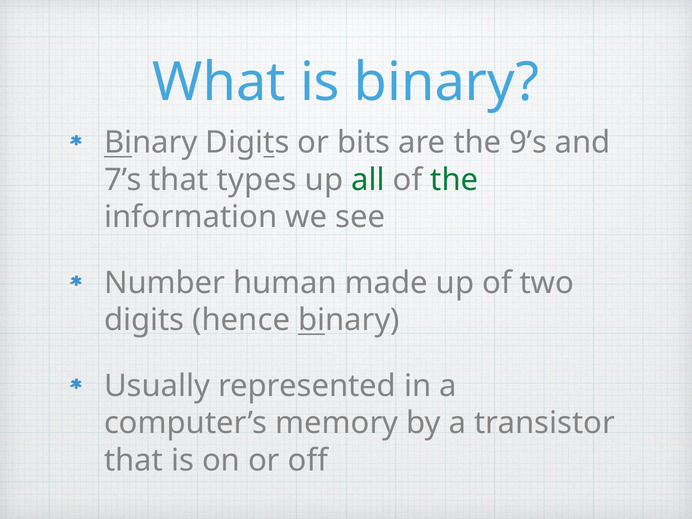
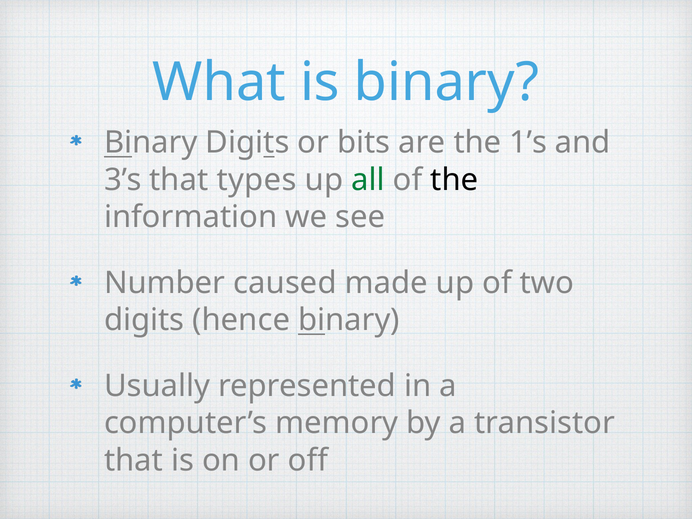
9’s: 9’s -> 1’s (528, 143)
7’s: 7’s -> 3’s (123, 180)
the colour: green -> black (454, 180)
human: human -> caused (285, 283)
